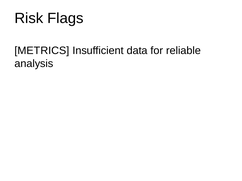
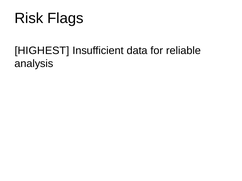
METRICS: METRICS -> HIGHEST (42, 51)
